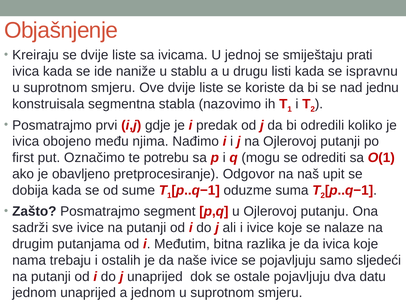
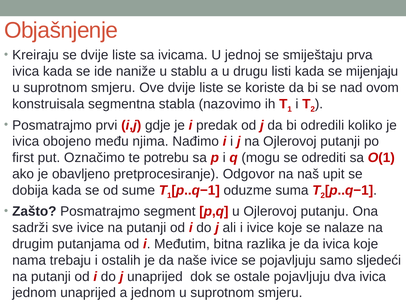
prati: prati -> prva (360, 55)
ispravnu: ispravnu -> mijenjaju (372, 71)
jednu: jednu -> ovom (382, 88)
dva datu: datu -> ivica (373, 276)
